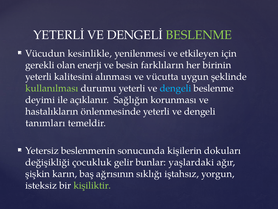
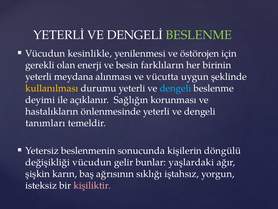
etkileyen: etkileyen -> östörojen (200, 53)
kalitesini: kalitesini -> meydana (74, 76)
kullanılması colour: light green -> yellow (52, 88)
dokuları: dokuları -> döngülü (223, 150)
değişikliği çocukluk: çocukluk -> vücudun (92, 162)
kişiliktir colour: light green -> pink (92, 185)
